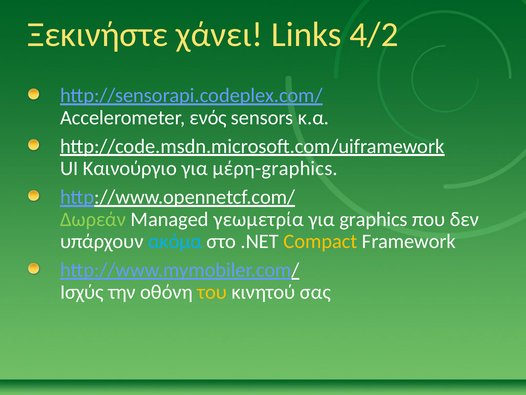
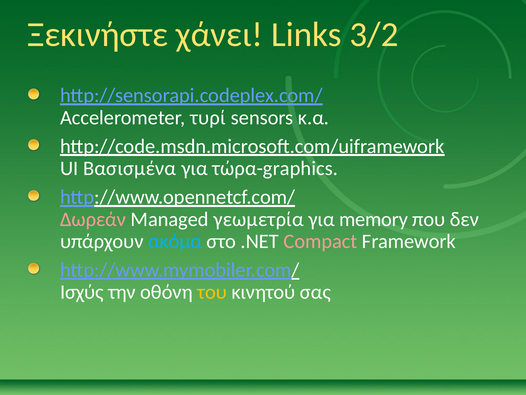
4/2: 4/2 -> 3/2 (374, 35)
ενός: ενός -> τυρί (208, 118)
Καινούργιο: Καινούργιο -> Βασισμένα (130, 168)
μέρη-graphics: μέρη-graphics -> τώρα-graphics (275, 168)
Δωρεάν colour: light green -> pink (93, 219)
graphics: graphics -> memory (374, 219)
Compact colour: yellow -> pink (320, 241)
